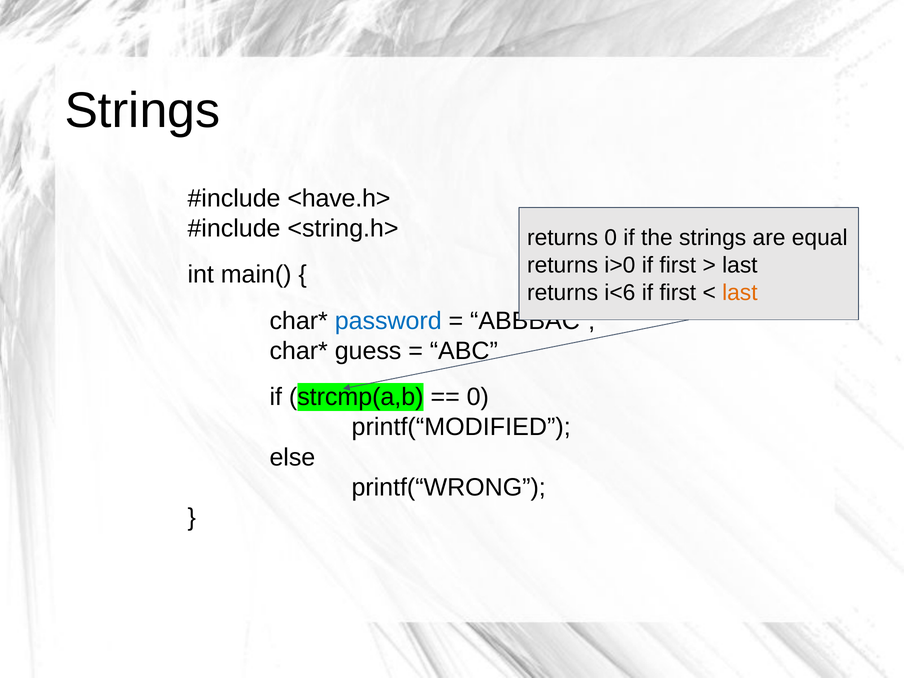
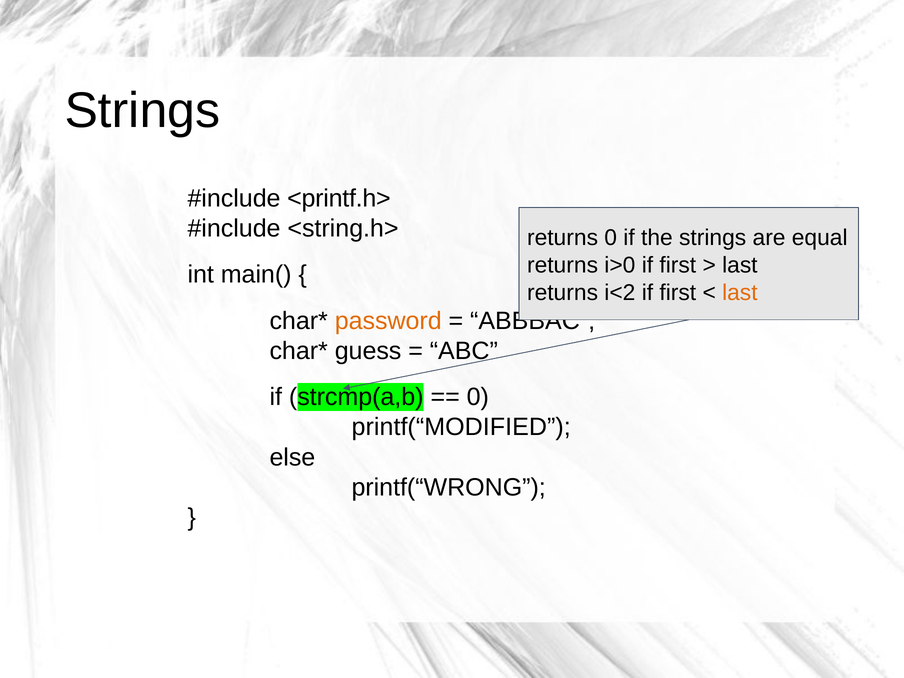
<have.h>: <have.h> -> <printf.h> (339, 198)
i<6: i<6 -> i<2 (620, 293)
password colour: blue -> orange (388, 321)
